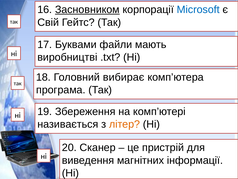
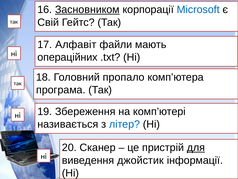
Буквами: Буквами -> Алфавіт (76, 44)
виробництві: виробництві -> операційних (67, 57)
вибирає: вибирає -> пропало (124, 77)
літер colour: orange -> blue (124, 124)
для underline: none -> present (196, 147)
магнітних: магнітних -> джойстик (140, 160)
